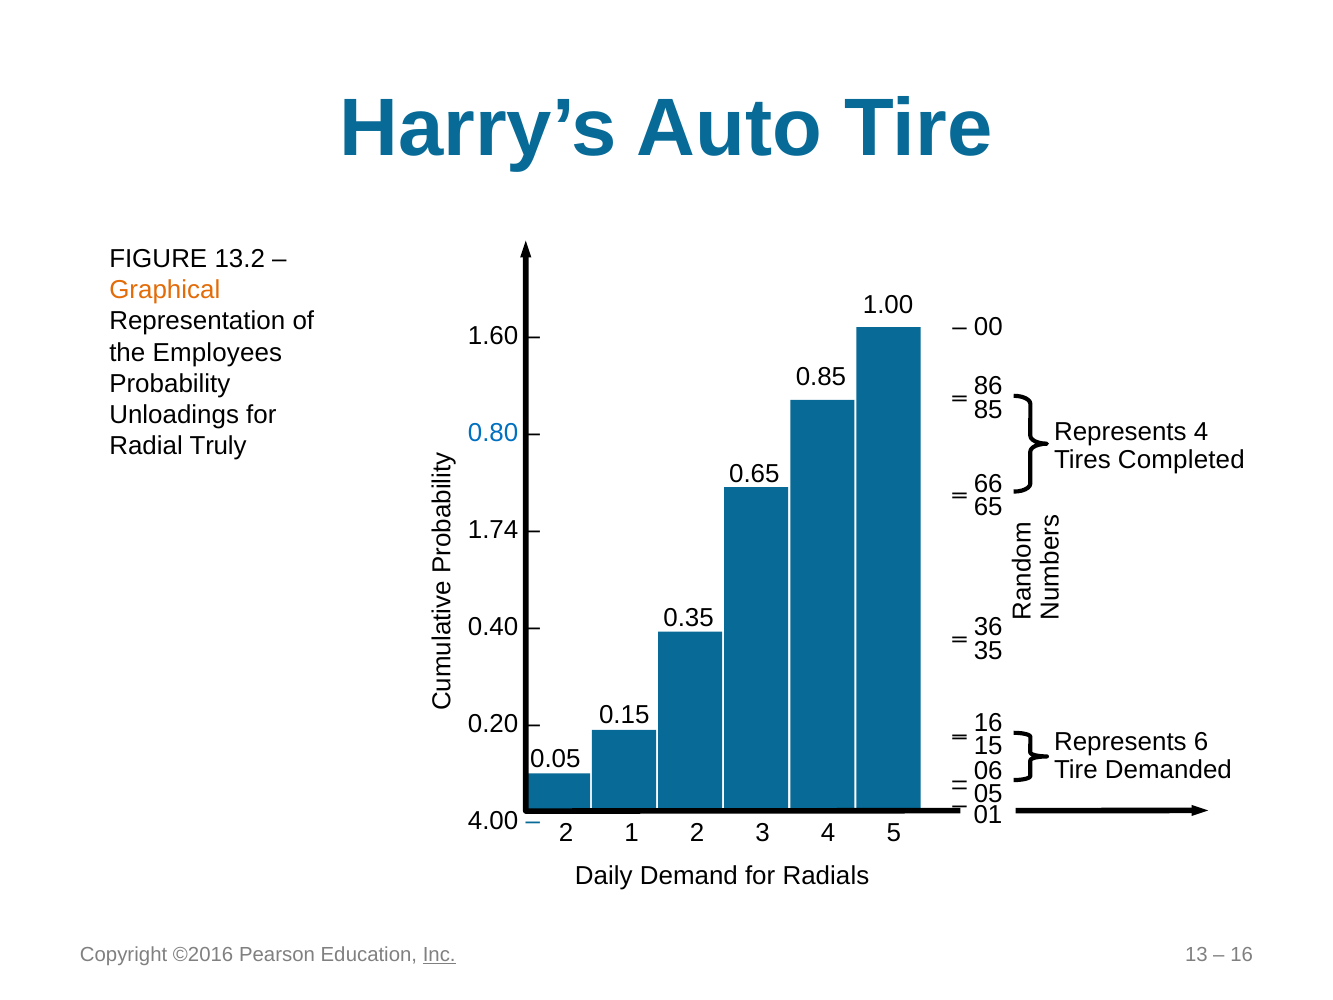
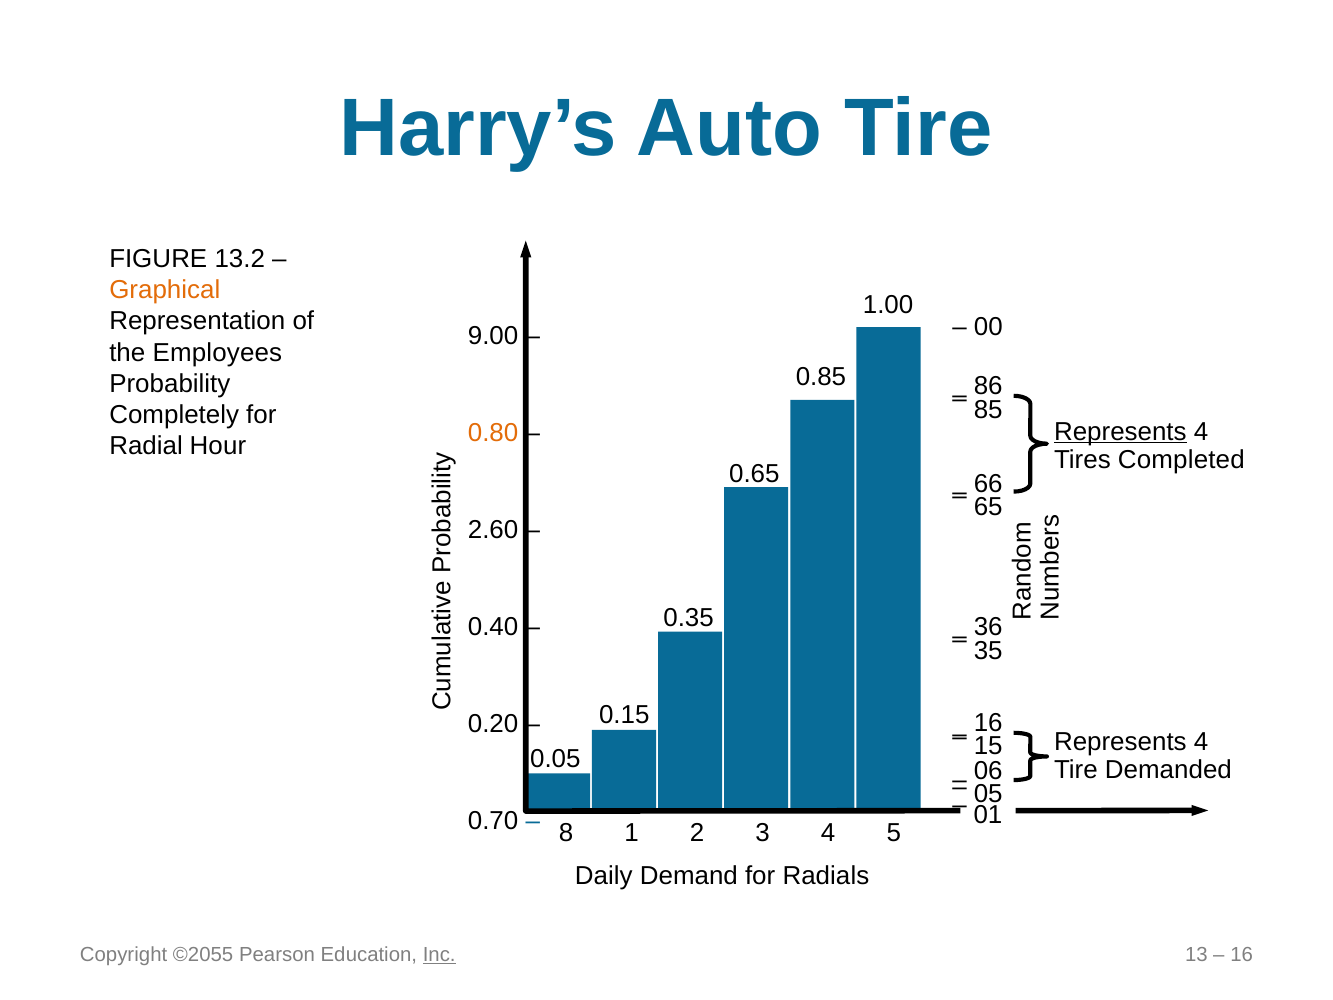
1.60: 1.60 -> 9.00 (493, 335)
Unloadings: Unloadings -> Completely (174, 415)
Represents underline: none -> present (1120, 431)
0.80 colour: blue -> orange (493, 432)
Truly: Truly -> Hour (218, 446)
1.74: 1.74 -> 2.60 (493, 530)
6: 6 -> 4 (1201, 742)
4.00: 4.00 -> 0.70 (493, 821)
2: 2 -> 8 (566, 833)
©2016: ©2016 -> ©2055 (203, 955)
